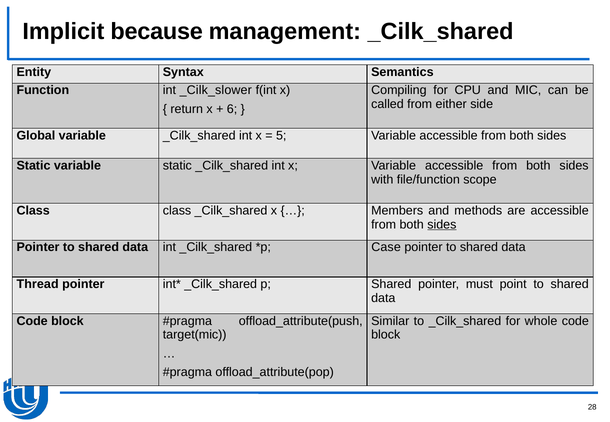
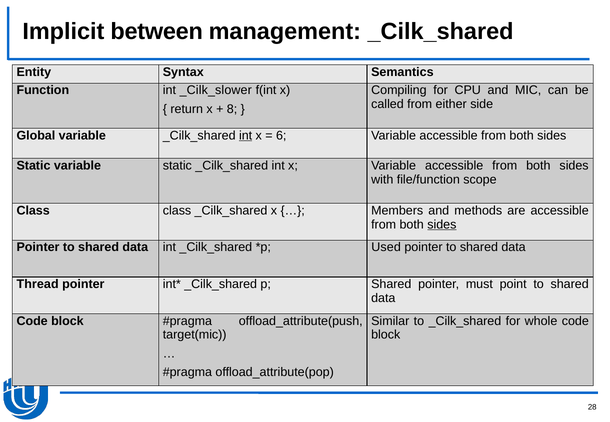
because: because -> between (157, 32)
6: 6 -> 8 (232, 109)
int underline: none -> present (246, 136)
5: 5 -> 6 (281, 136)
Case: Case -> Used (386, 248)
